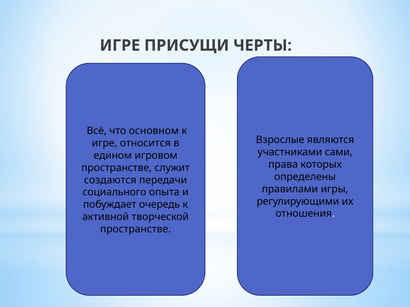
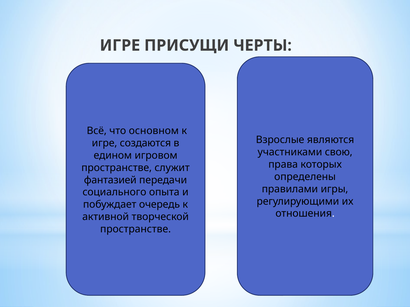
относится: относится -> создаются (145, 143)
сами: сами -> свою (339, 152)
создаются: создаются -> фантазией (110, 180)
